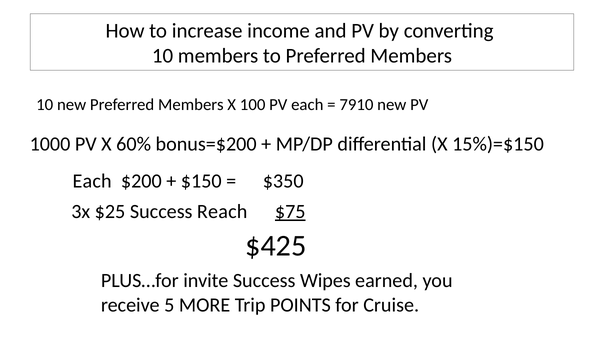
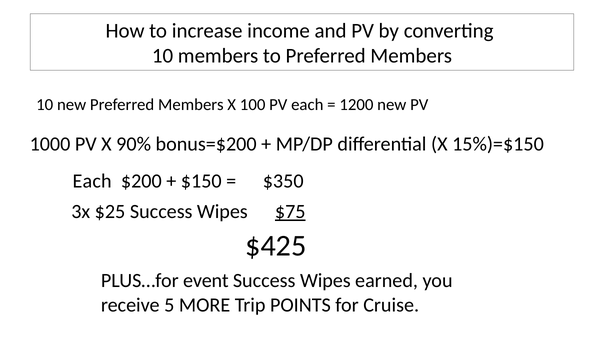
7910: 7910 -> 1200 (356, 105)
60%: 60% -> 90% (134, 144)
$25 Success Reach: Reach -> Wipes (222, 211)
invite: invite -> event (206, 281)
